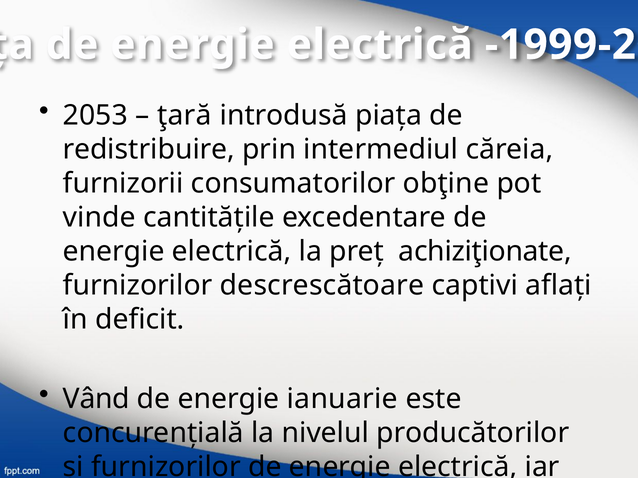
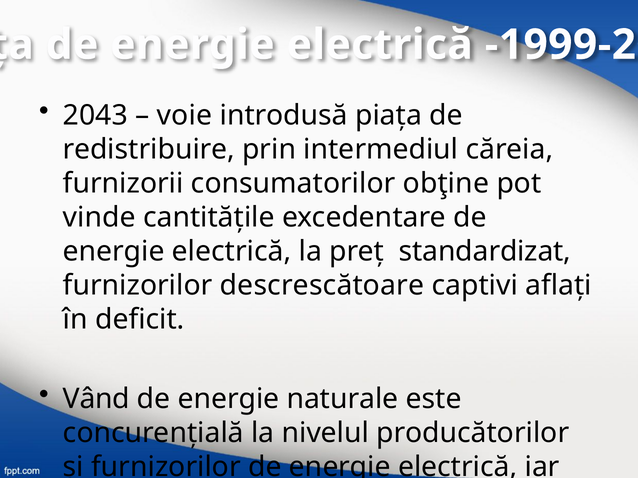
2053: 2053 -> 2043 (95, 116)
ţară: ţară -> voie (185, 116)
achiziţionate: achiziţionate -> standardizat (485, 252)
ianuarie: ianuarie -> naturale (343, 399)
